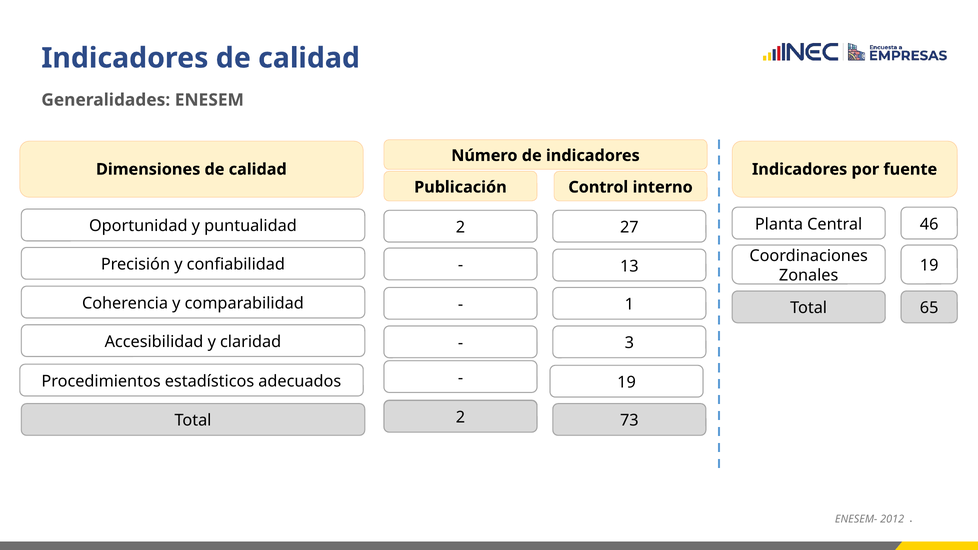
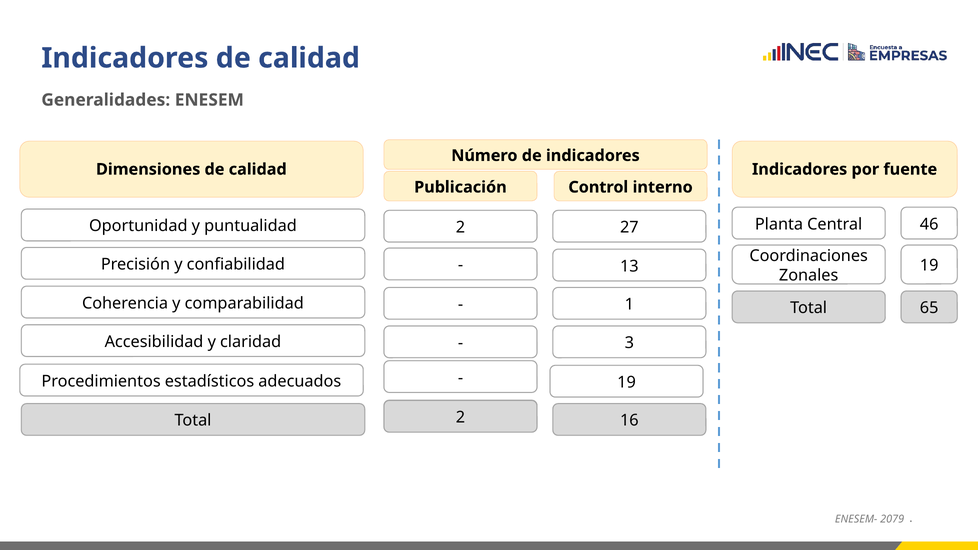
73: 73 -> 16 (629, 421)
2012: 2012 -> 2079 (892, 519)
